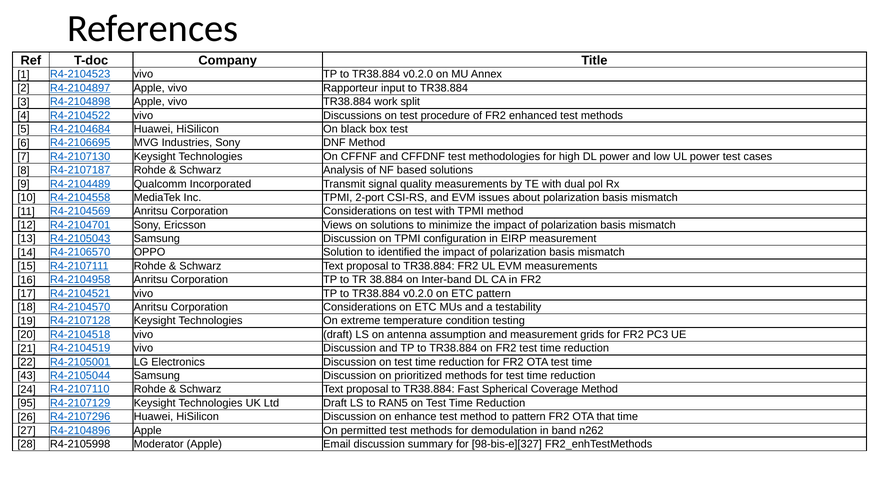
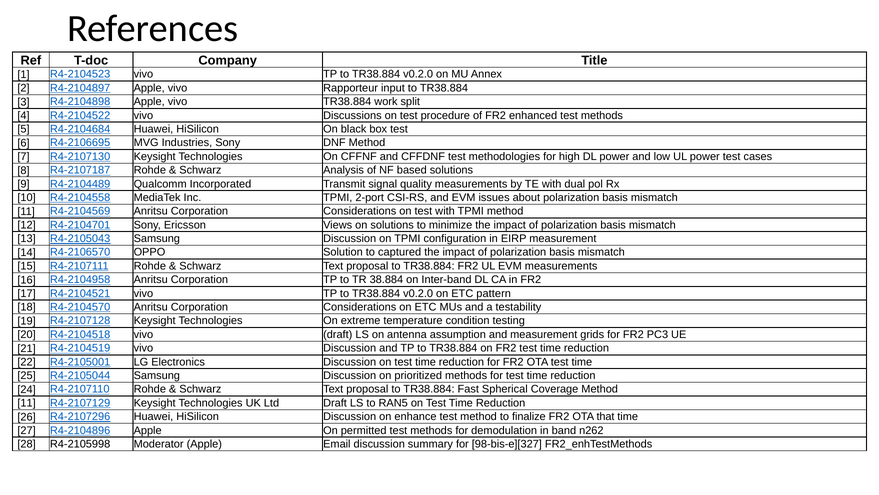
identified: identified -> captured (400, 252)
43: 43 -> 25 (27, 375)
95: 95 -> 11 (27, 403)
to pattern: pattern -> finalize (529, 416)
